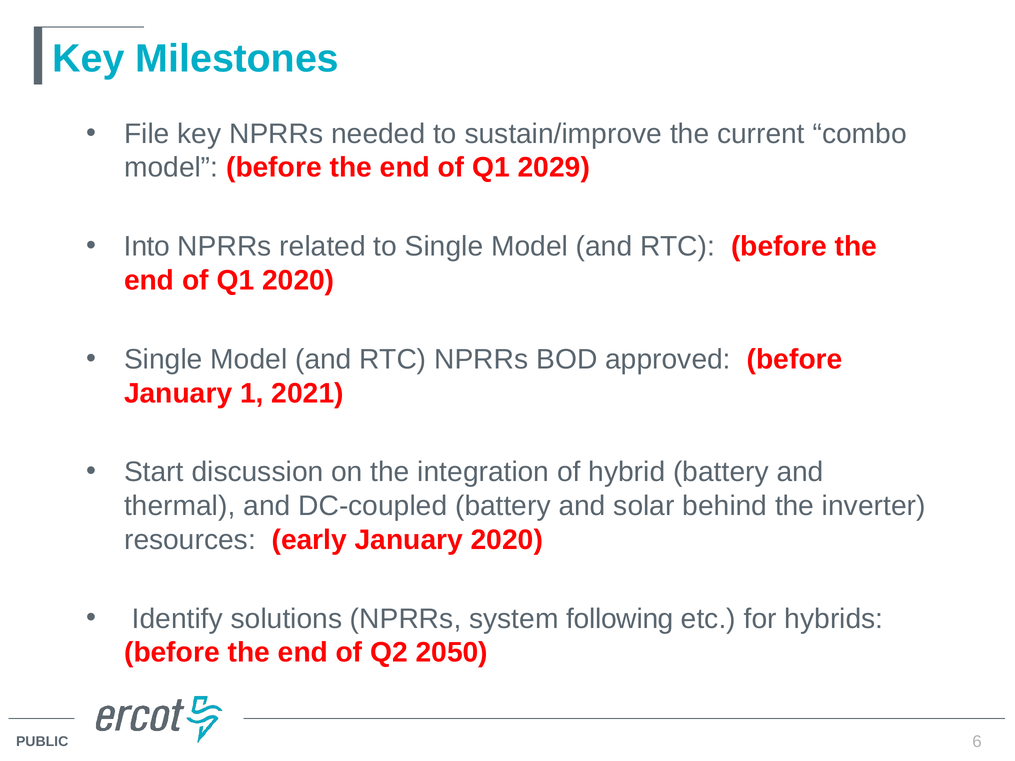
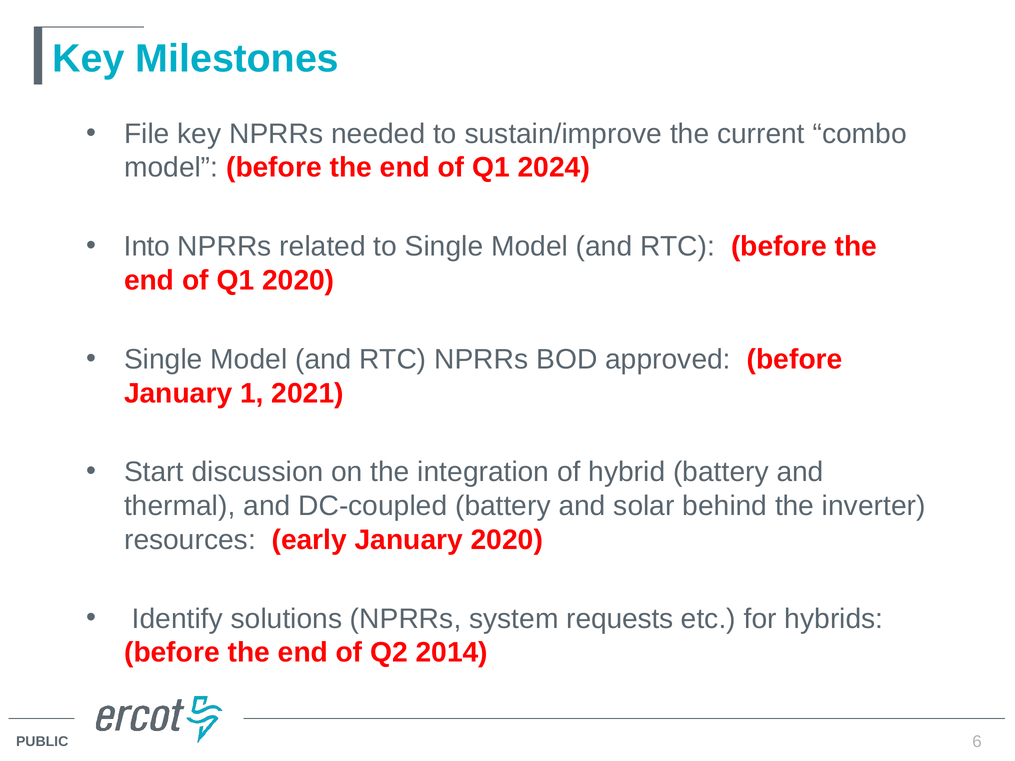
2029: 2029 -> 2024 (554, 168)
following: following -> requests (620, 619)
2050: 2050 -> 2014 (452, 653)
